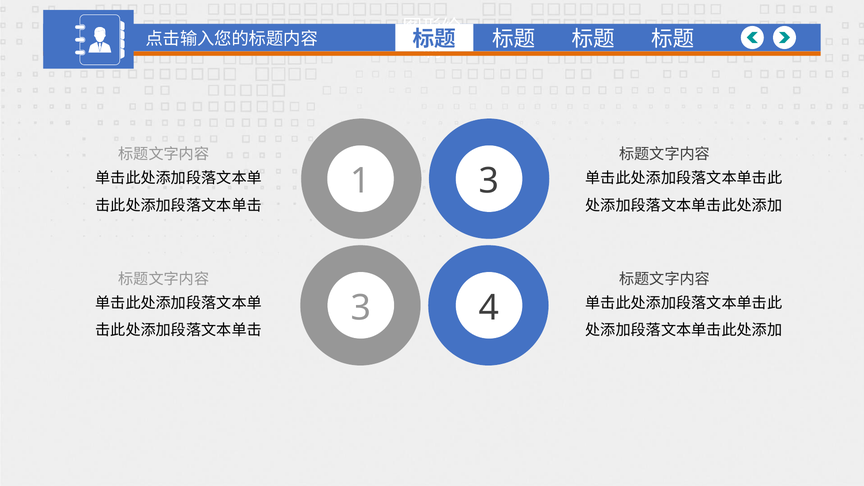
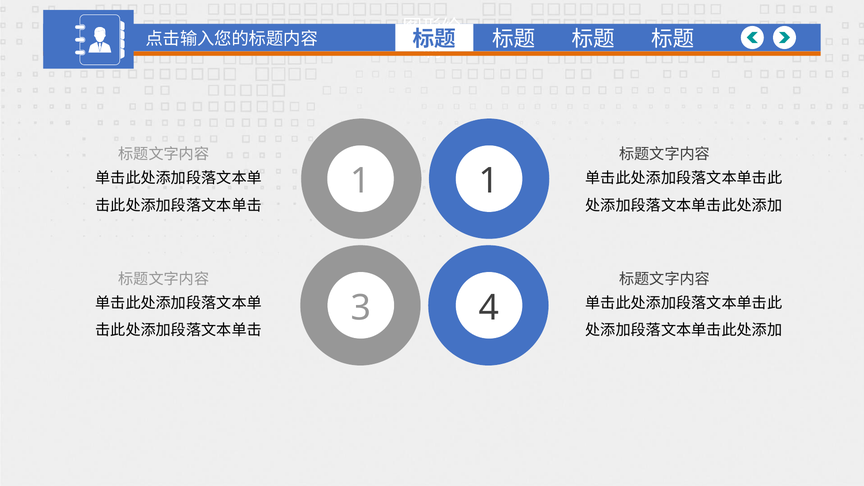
1 3: 3 -> 1 (489, 181)
